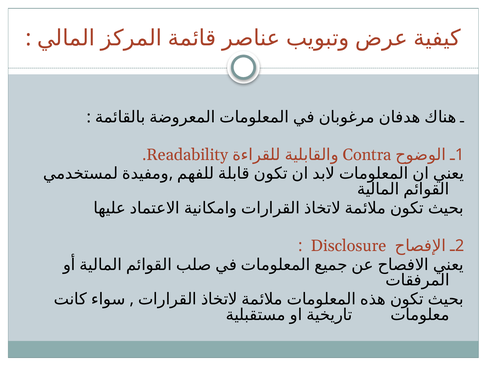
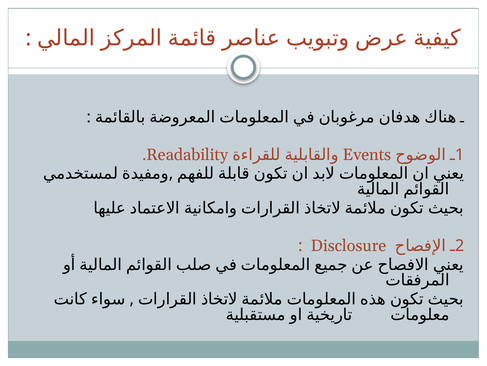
Contra: Contra -> Events (367, 154)
